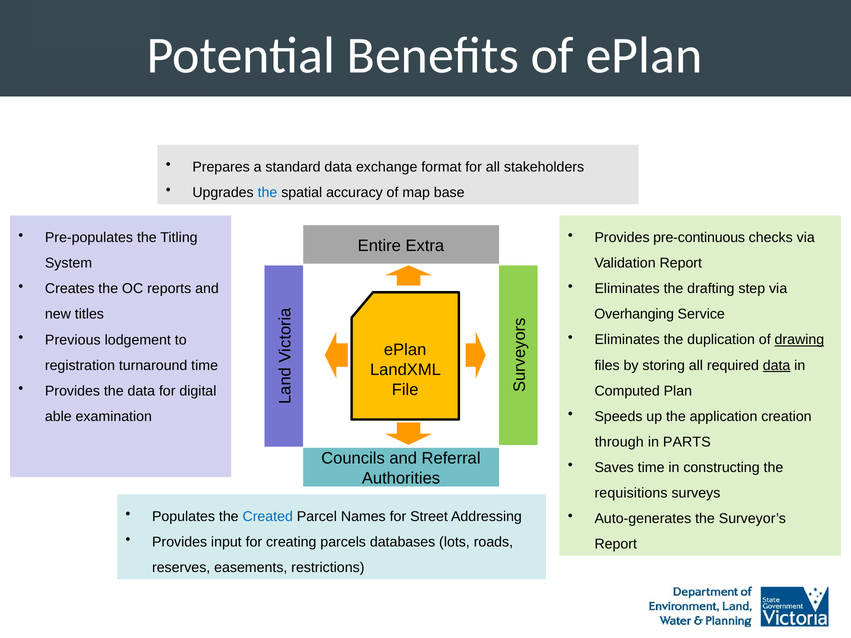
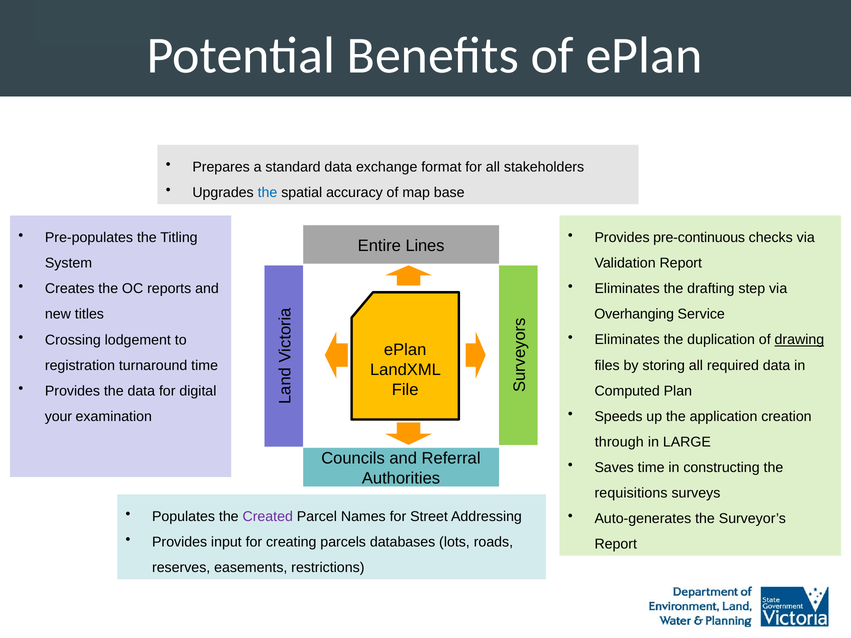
Extra: Extra -> Lines (425, 246)
Previous: Previous -> Crossing (73, 340)
data underline: present -> none (777, 365)
able: able -> your (58, 417)
PARTS: PARTS -> LARGE (687, 442)
Created colour: blue -> purple (268, 517)
